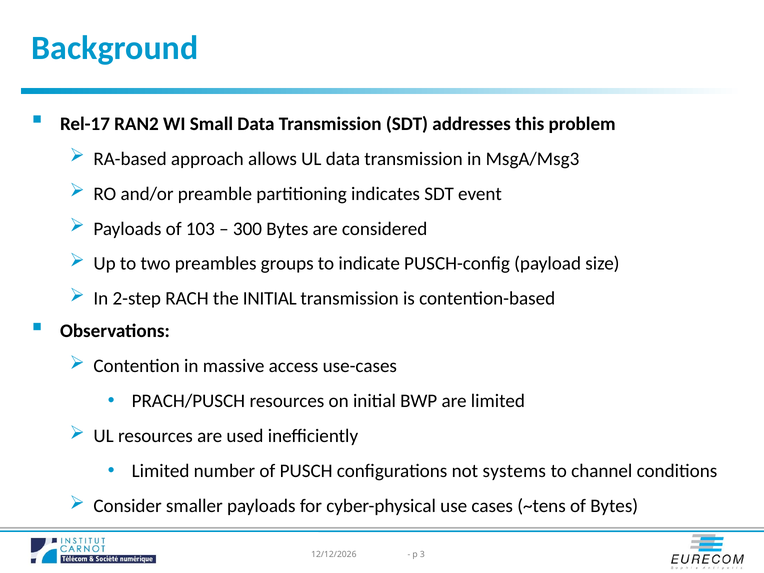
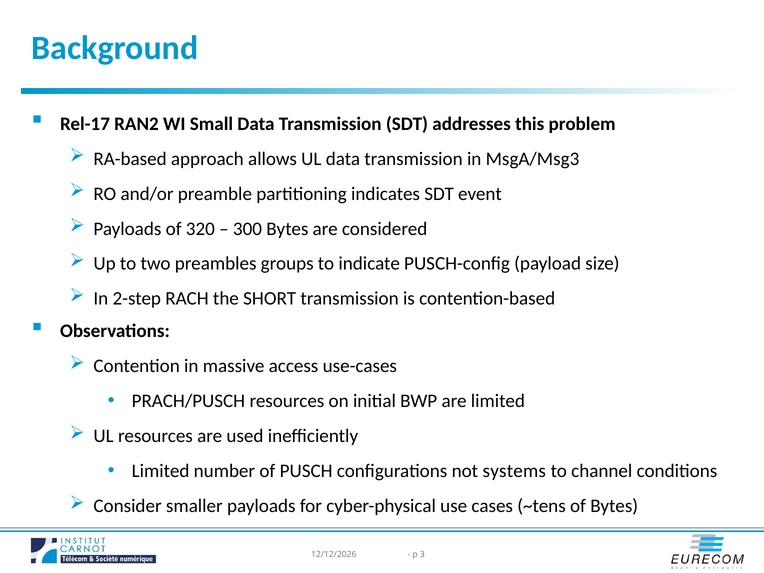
103: 103 -> 320 (200, 229)
the INITIAL: INITIAL -> SHORT (270, 299)
